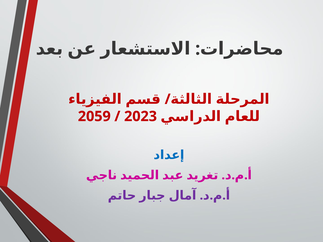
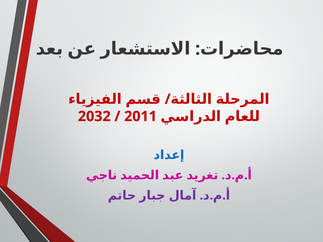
2059: 2059 -> 2032 (94, 117)
2023: 2023 -> 2011 (141, 117)
